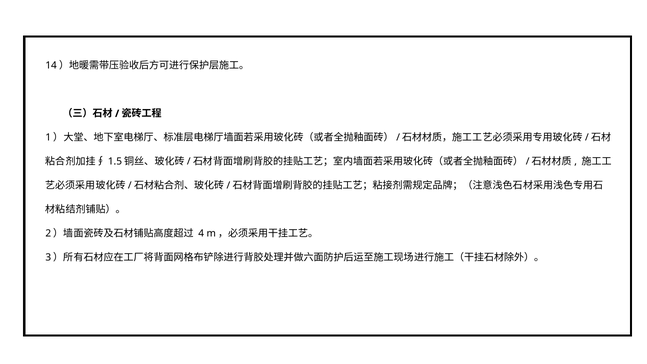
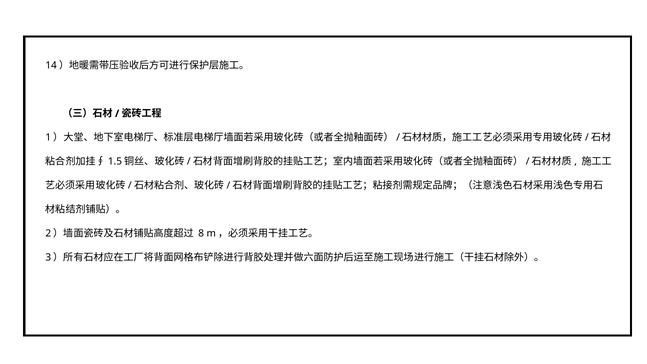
4: 4 -> 8 (201, 233)
